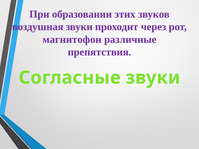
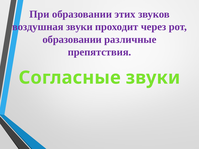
магнитофон: магнитофон -> образовании (72, 39)
